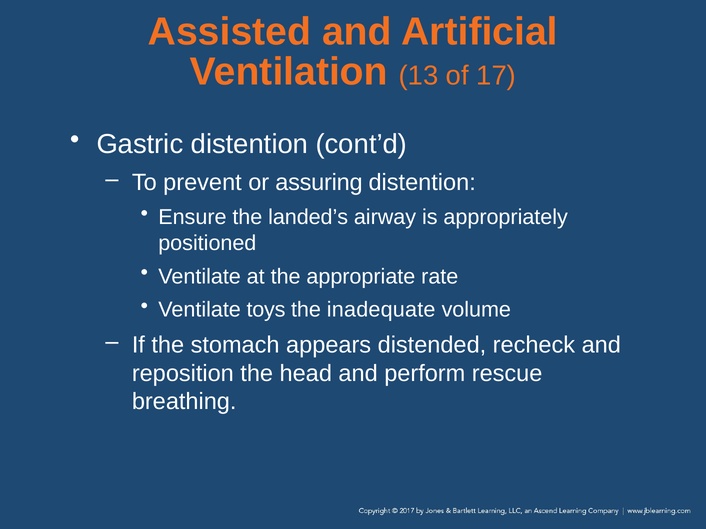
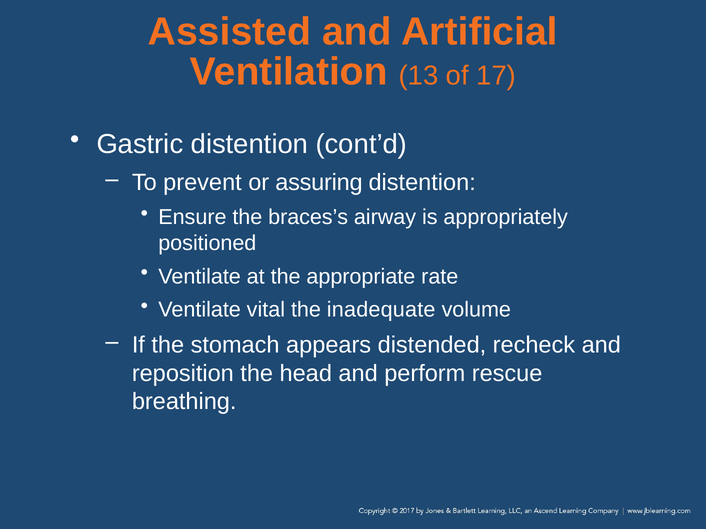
landed’s: landed’s -> braces’s (308, 217)
toys: toys -> vital (266, 310)
